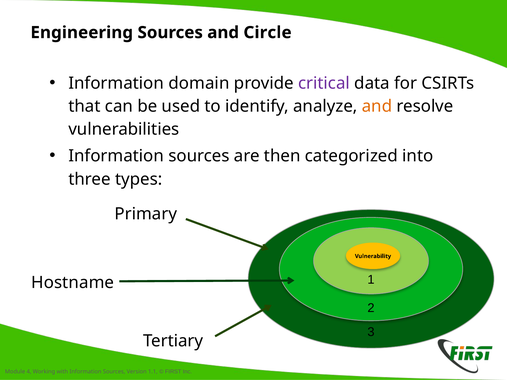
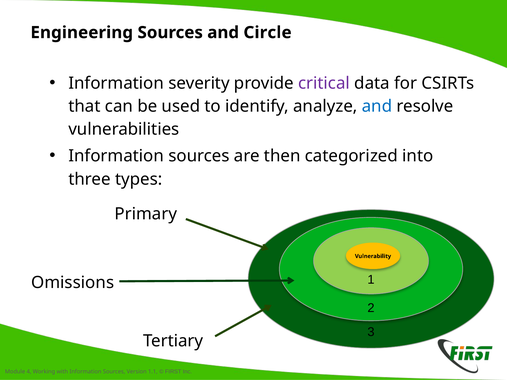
domain: domain -> severity (199, 83)
and colour: orange -> blue (377, 106)
Hostname: Hostname -> Omissions (73, 283)
